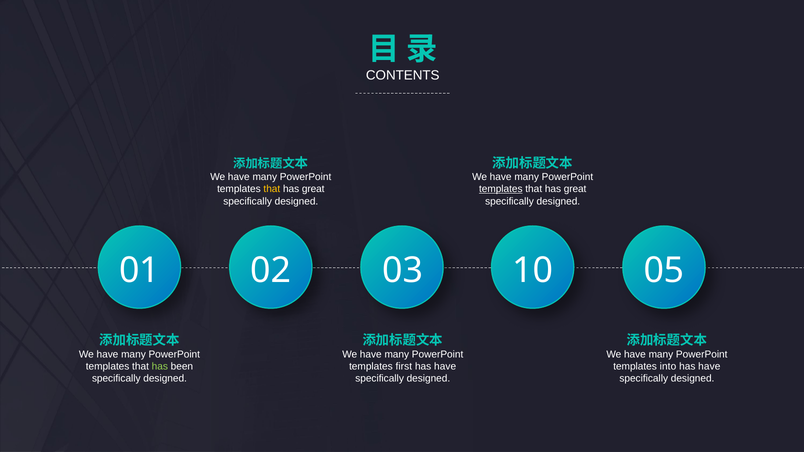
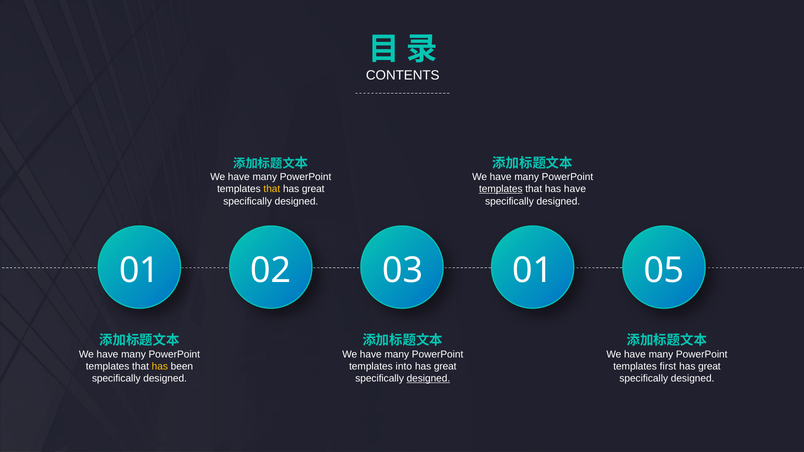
great: great -> have (575, 189)
03 10: 10 -> 01 (533, 271)
has colour: light green -> yellow (160, 366)
first: first -> into (404, 366)
have: have -> great (445, 366)
into: into -> first (668, 366)
have: have -> great (709, 366)
designed underline: none -> present (428, 379)
